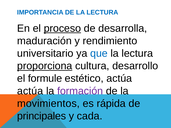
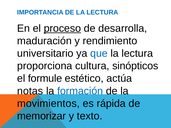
proporciona underline: present -> none (45, 66)
desarrollo: desarrollo -> sinópticos (135, 66)
actúa: actúa -> notas (30, 91)
formación colour: purple -> blue (80, 91)
principales: principales -> memorizar (42, 116)
cada: cada -> texto (90, 116)
